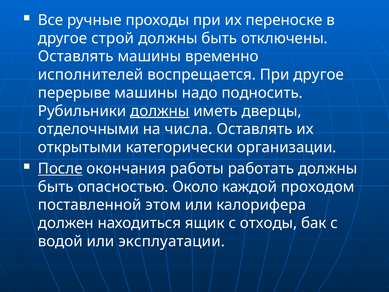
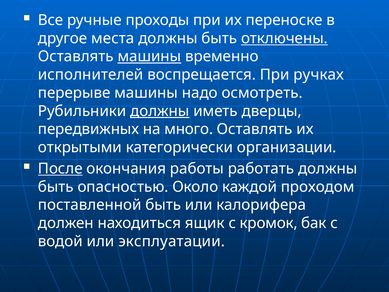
строй: строй -> места (113, 38)
отключены underline: none -> present (284, 38)
машины underline: none -> present (149, 56)
При другое: другое -> ручках (319, 75)
подносить: подносить -> осмотреть (262, 93)
отделочными: отделочными -> передвижных (88, 129)
числа: числа -> много (189, 129)
поставленной этом: этом -> быть (163, 205)
отходы: отходы -> кромок (269, 223)
